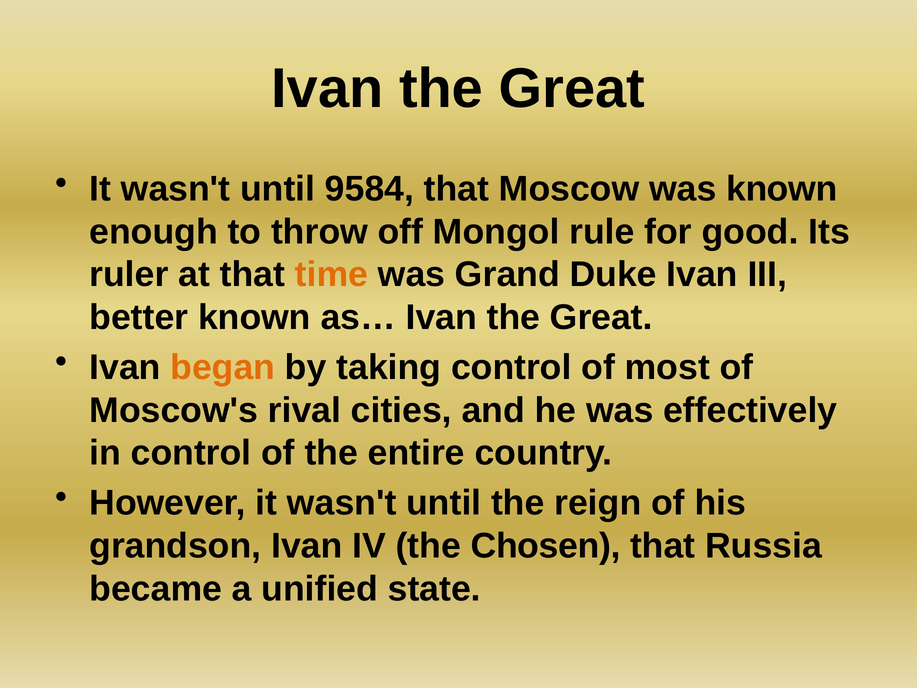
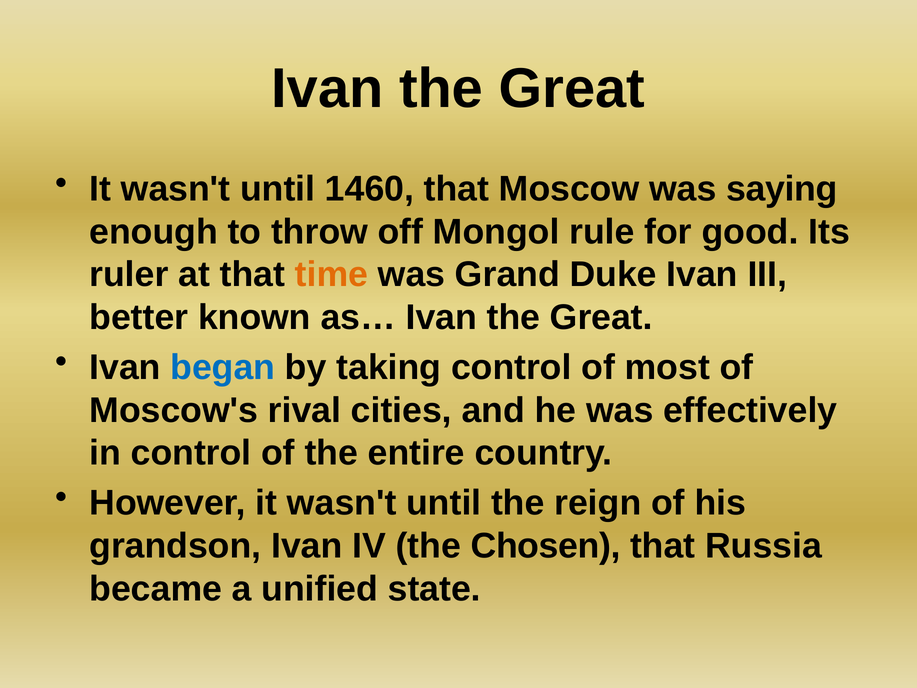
9584: 9584 -> 1460 (369, 189)
was known: known -> saying (782, 189)
began colour: orange -> blue (223, 367)
